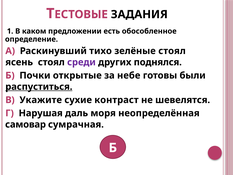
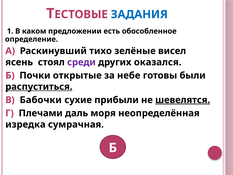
ЗАДАНИЯ colour: black -> blue (139, 14)
зелёные стоял: стоял -> висел (172, 51)
поднялся: поднялся -> оказался (158, 62)
Укажите: Укажите -> Бабочки (41, 100)
контраст: контраст -> прибыли (117, 100)
шевелятся underline: none -> present (183, 100)
Нарушая: Нарушая -> Плечами (41, 113)
самовар: самовар -> изредка (25, 124)
